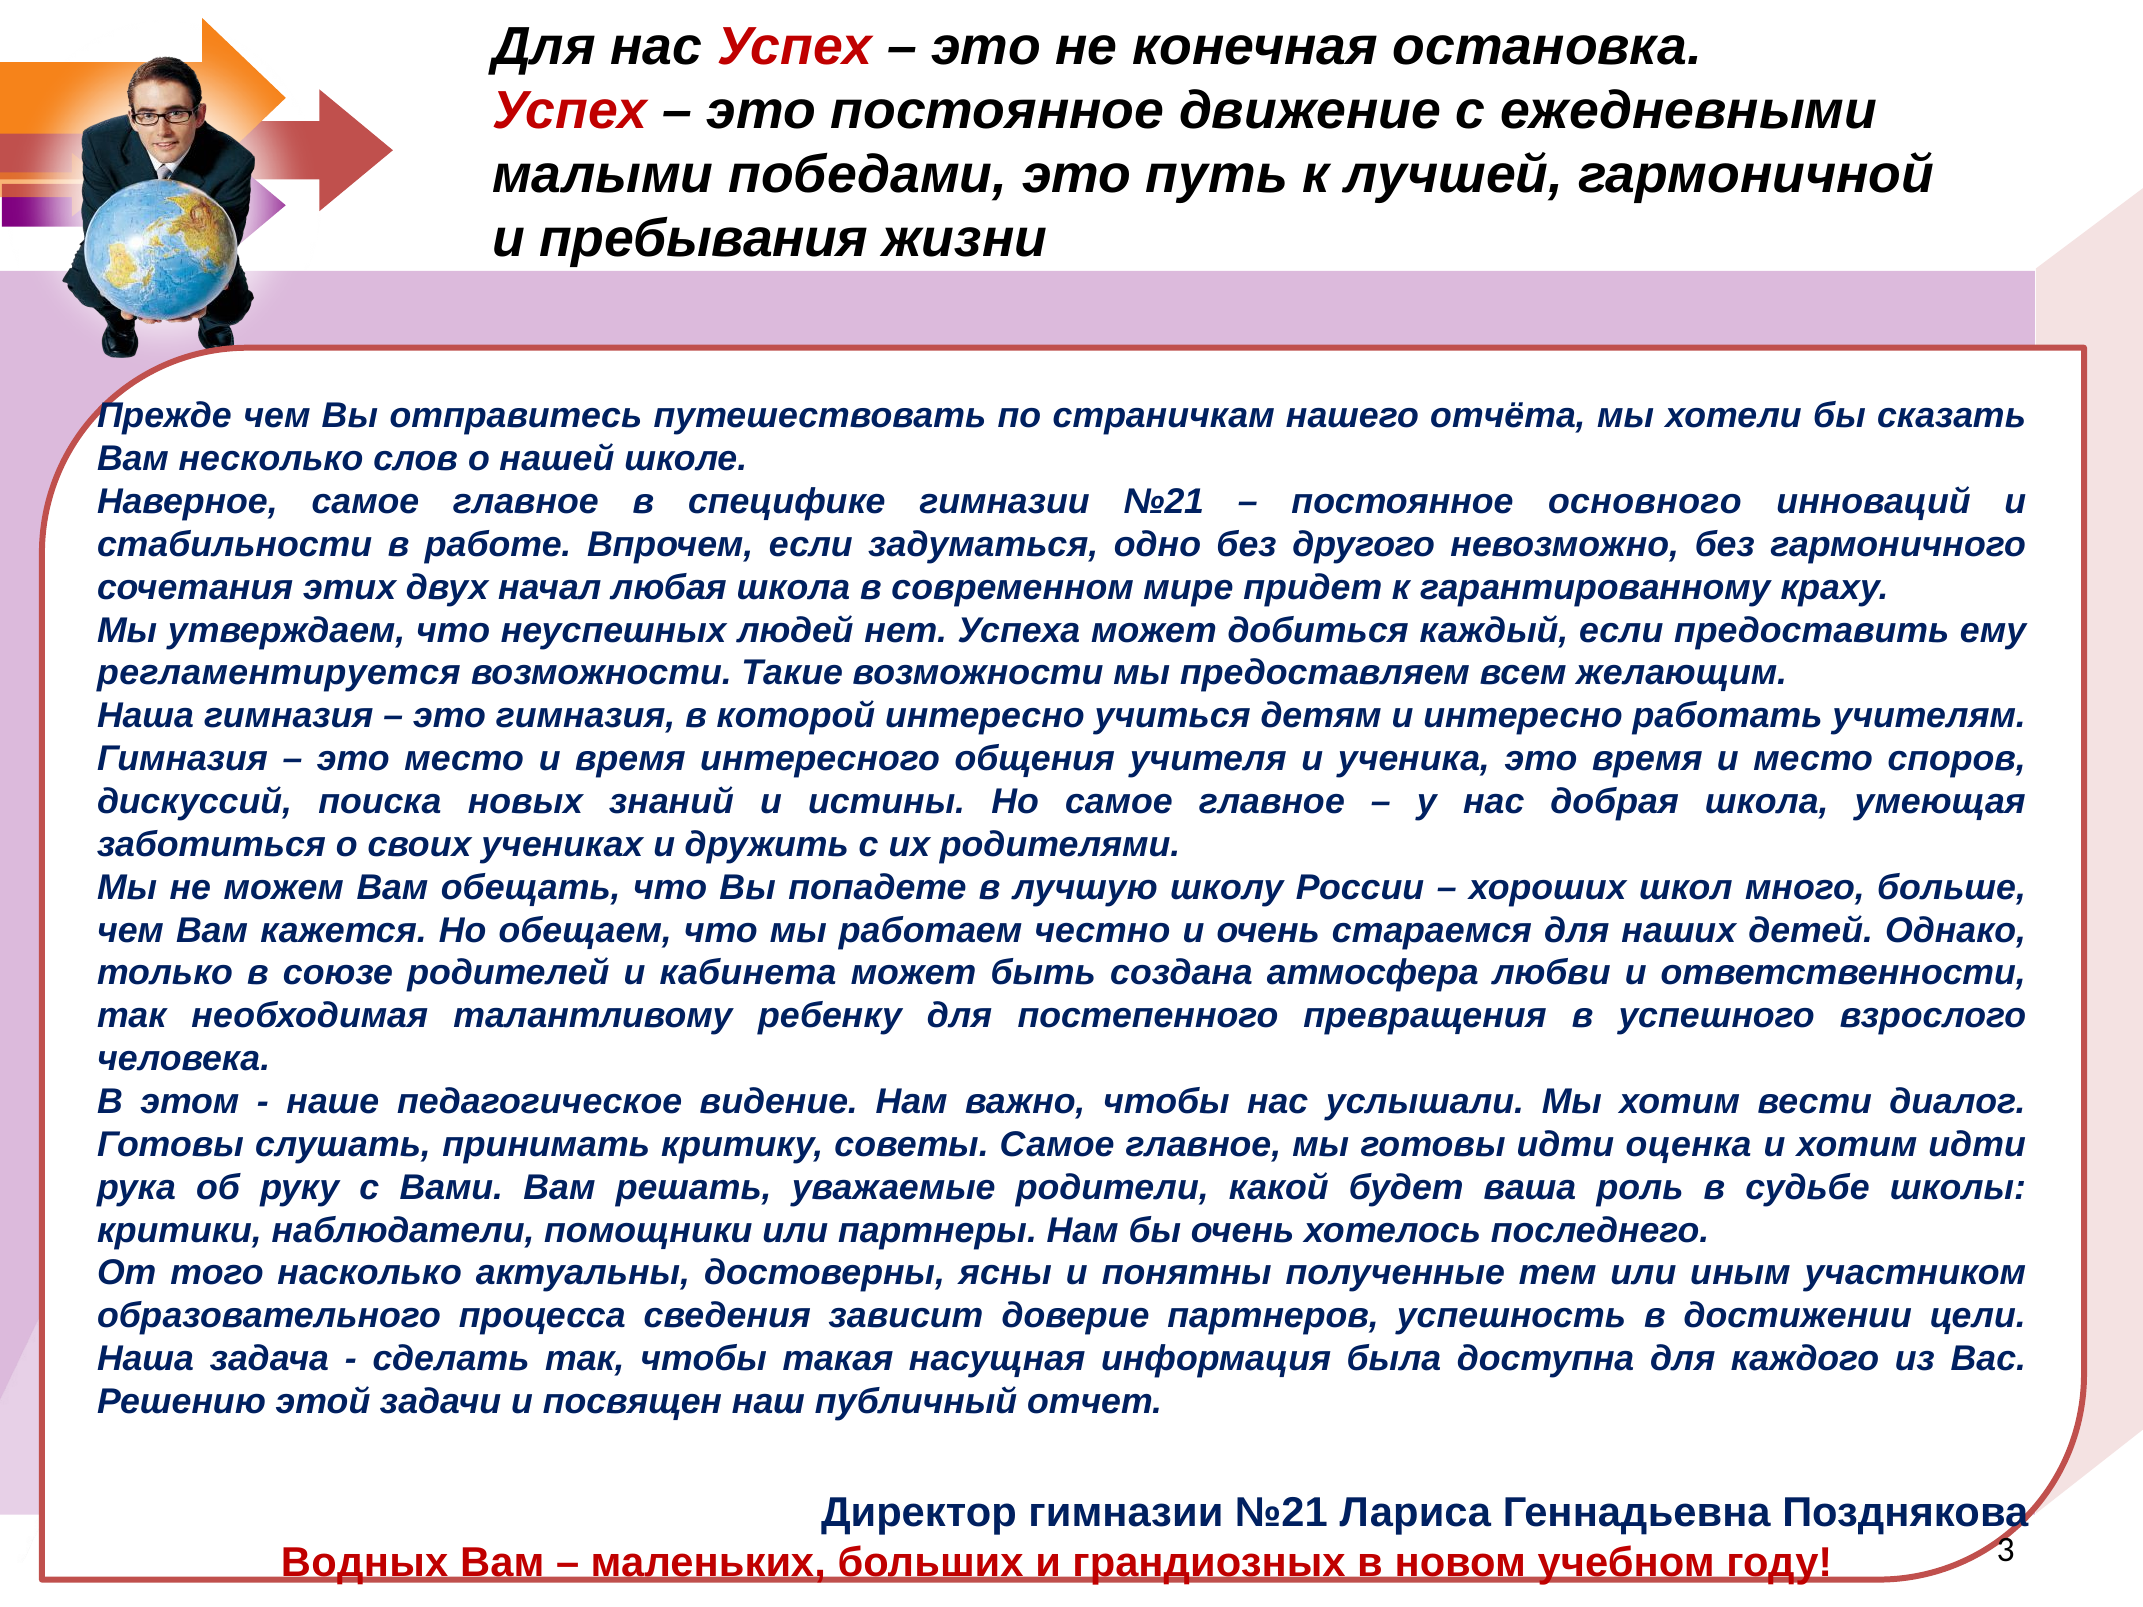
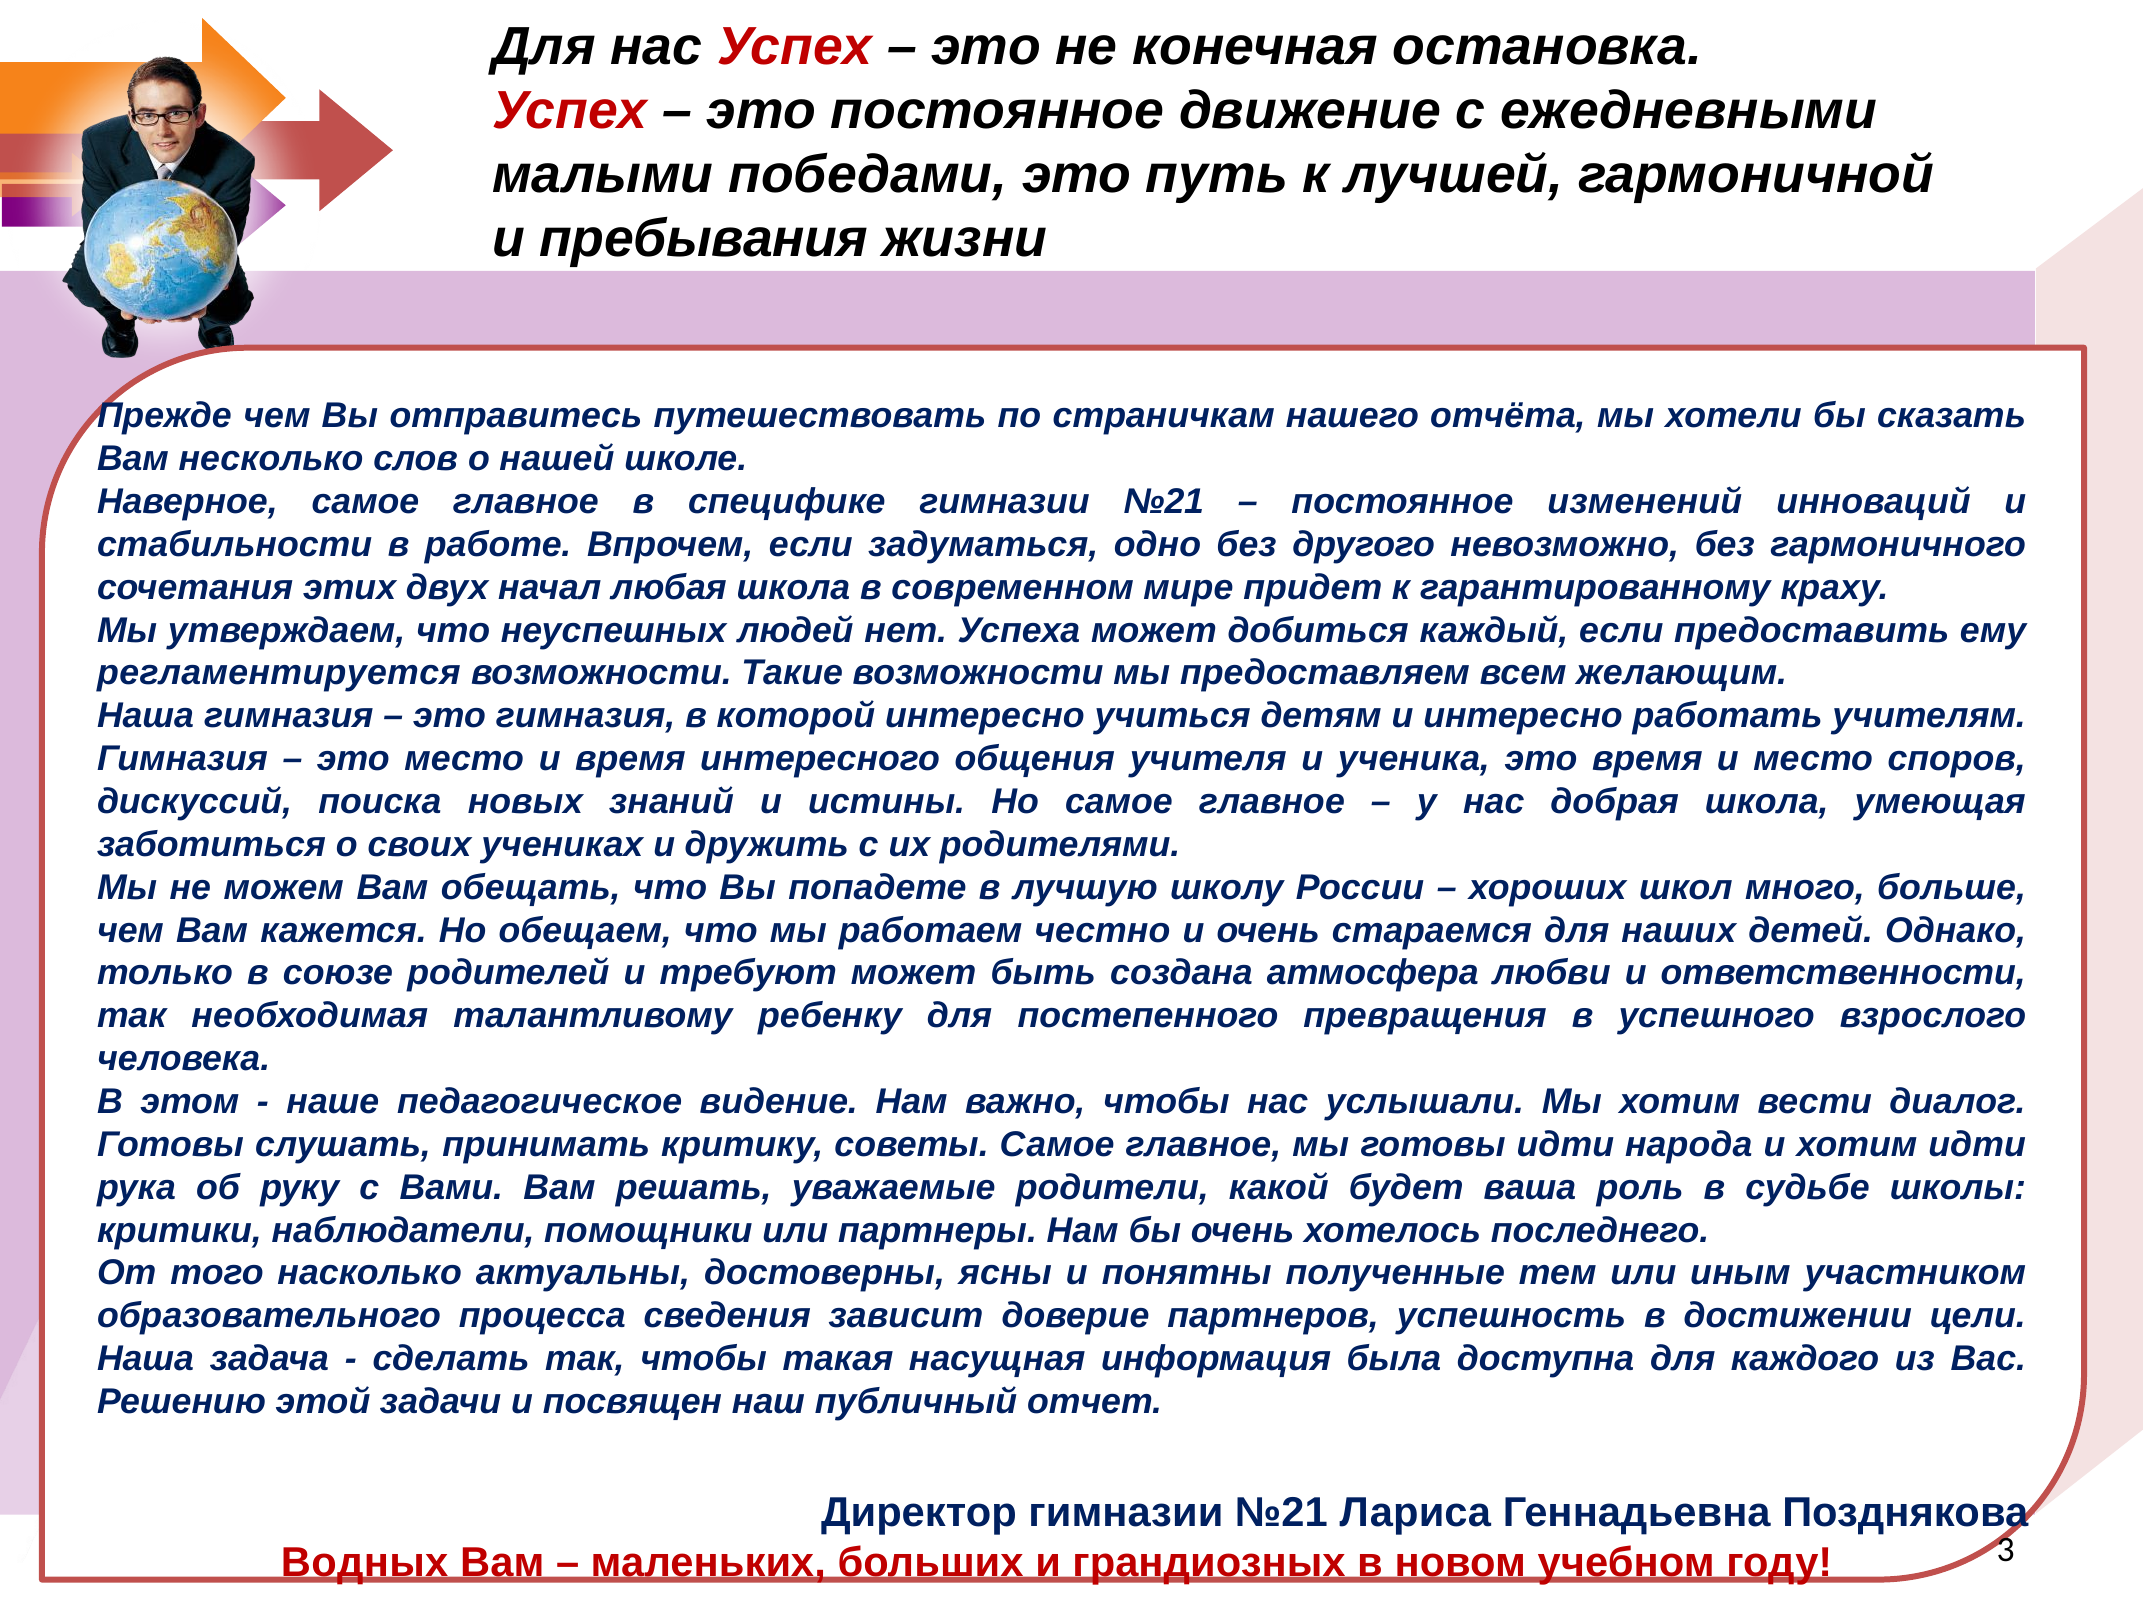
основного: основного -> изменений (1645, 502)
кабинета: кабинета -> требуют (748, 973)
оценка: оценка -> народа (1689, 1145)
